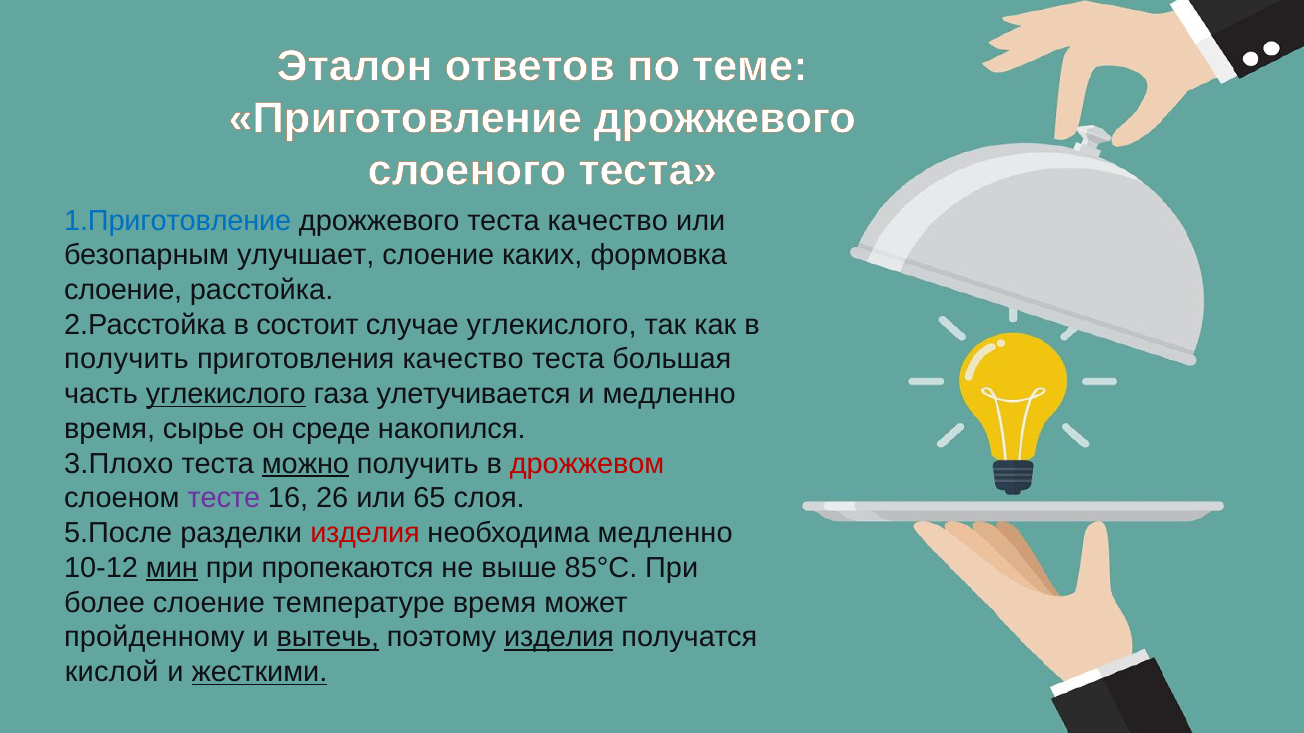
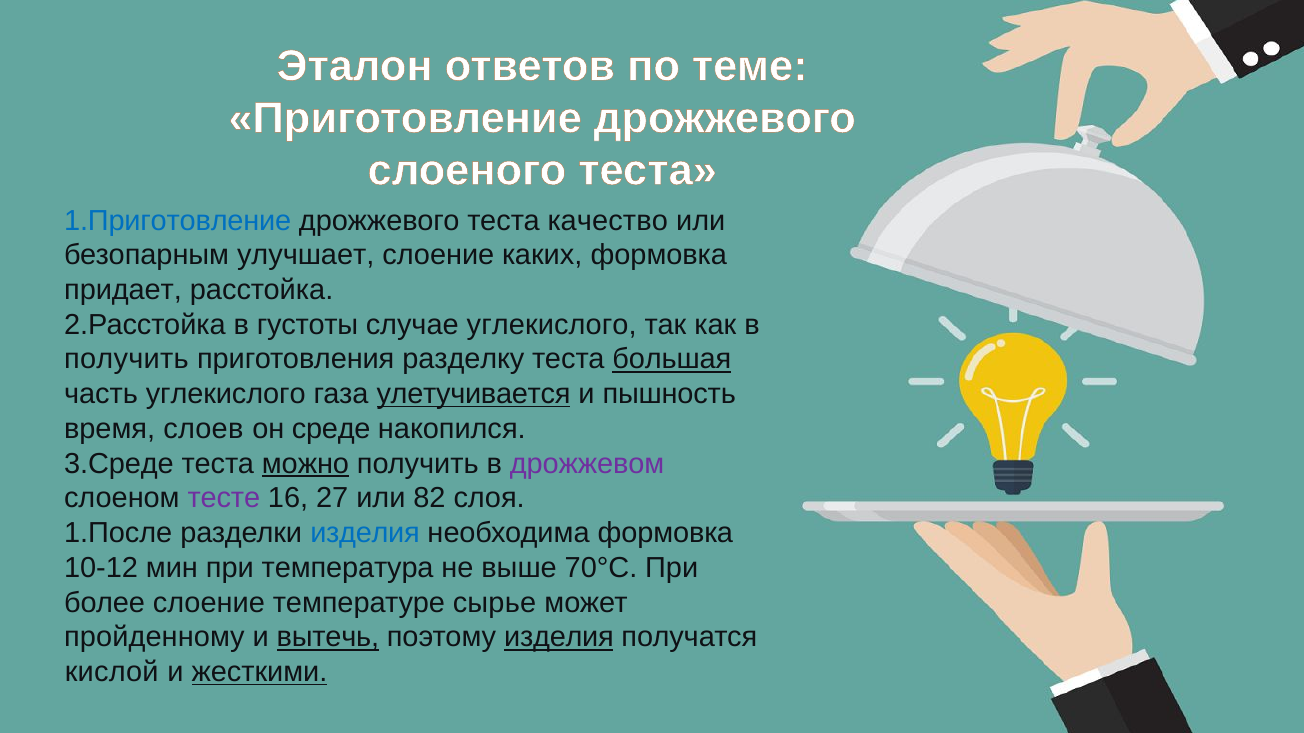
слоение: слоение -> придает (123, 290)
состоит: состоит -> густоты (308, 325)
приготовления качество: качество -> разделку (463, 360)
большая underline: none -> present (672, 360)
углекислого underline: present -> none (226, 394)
улетучивается underline: none -> present (474, 394)
и медленно: медленно -> пышность (669, 394)
сырье: сырье -> слоев (203, 429)
3.Плохо: 3.Плохо -> 3.Среде (119, 464)
дрожжевом colour: red -> purple (587, 464)
26: 26 -> 27 (332, 499)
65: 65 -> 82 (429, 499)
5.После: 5.После -> 1.После (118, 533)
изделия colour: red -> blue (365, 533)
необходима медленно: медленно -> формовка (665, 533)
мин underline: present -> none (172, 568)
пропекаются: пропекаются -> температура (348, 568)
85°С: 85°С -> 70°С (601, 568)
температуре время: время -> сырье (494, 603)
